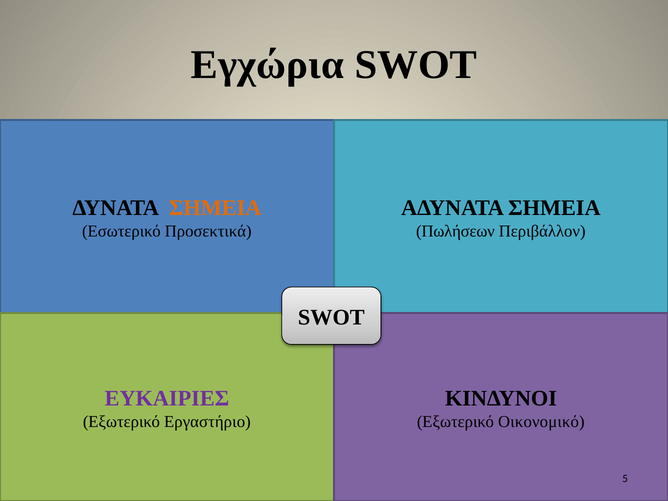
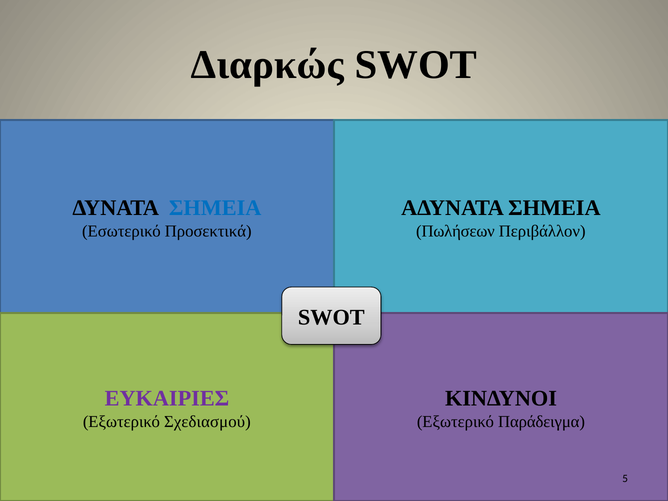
Εγχώρια: Εγχώρια -> Διαρκώς (267, 65)
ΣΗΜΕΙΑ colour: orange -> blue (215, 208)
Εργαστήριο: Εργαστήριο -> Σχεδιασμού (207, 422)
Οικονομικό: Οικονομικό -> Παράδειγμα (542, 422)
